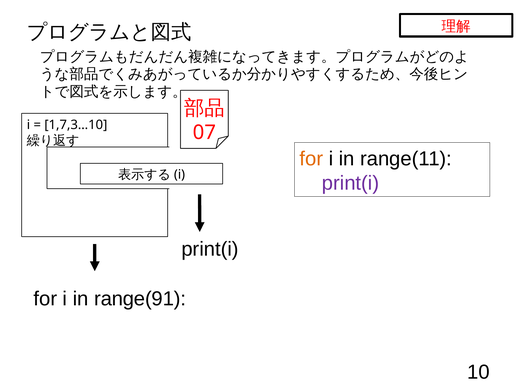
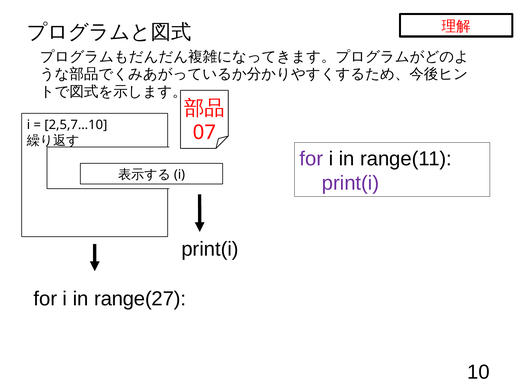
1,7,3…10: 1,7,3…10 -> 2,5,7…10 (76, 125)
for colour: orange -> purple (311, 159)
range(91: range(91 -> range(27 (140, 298)
